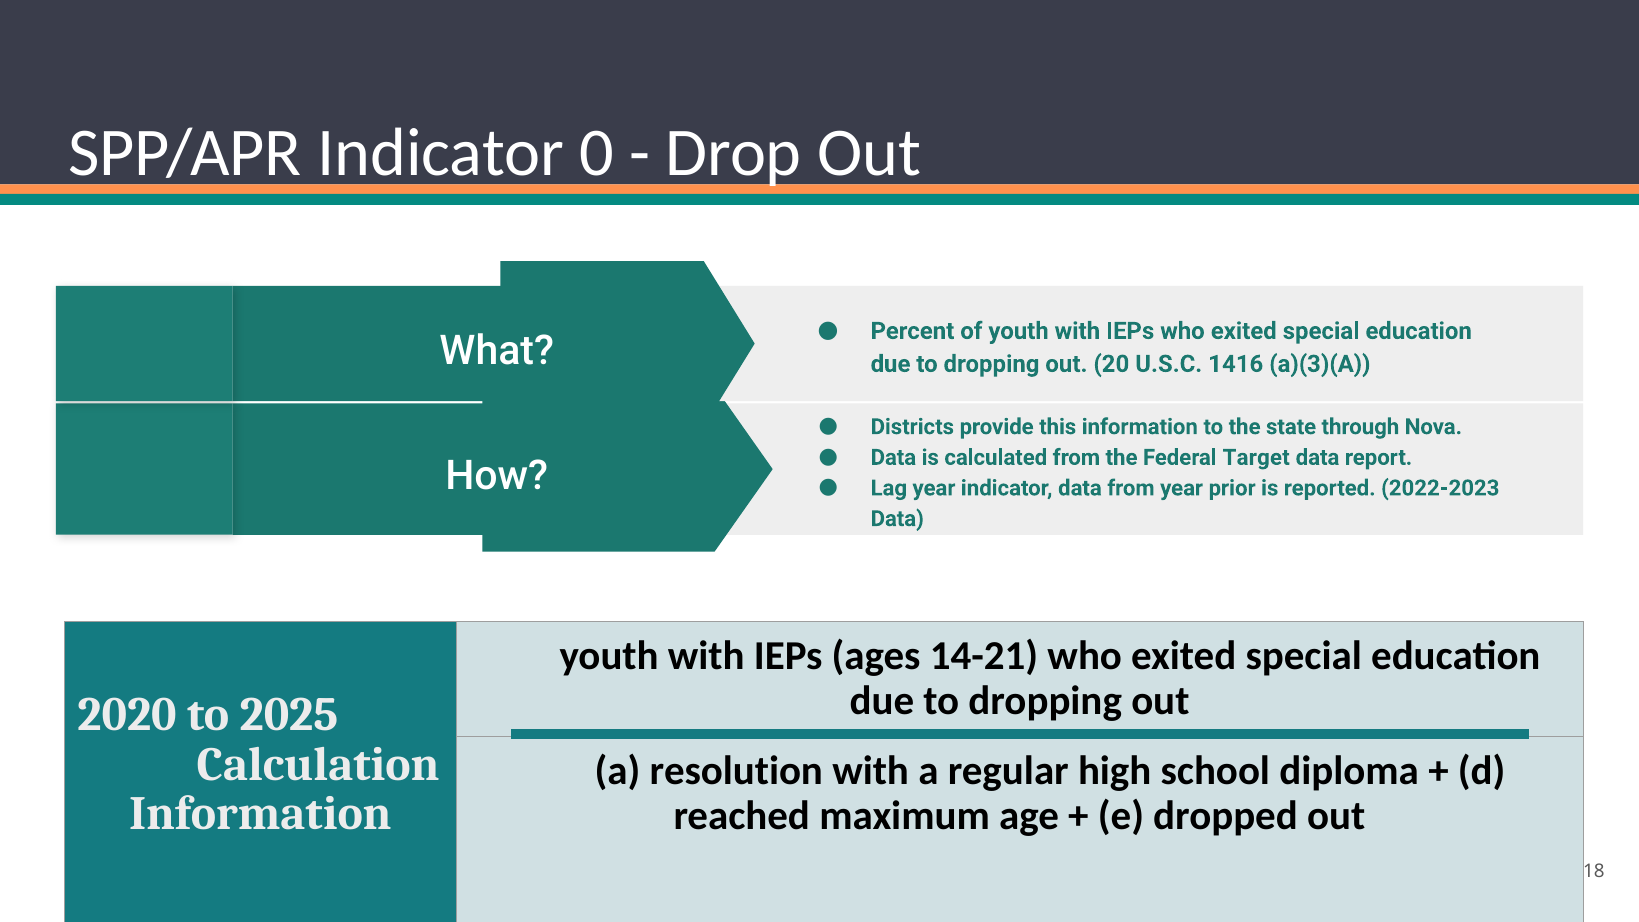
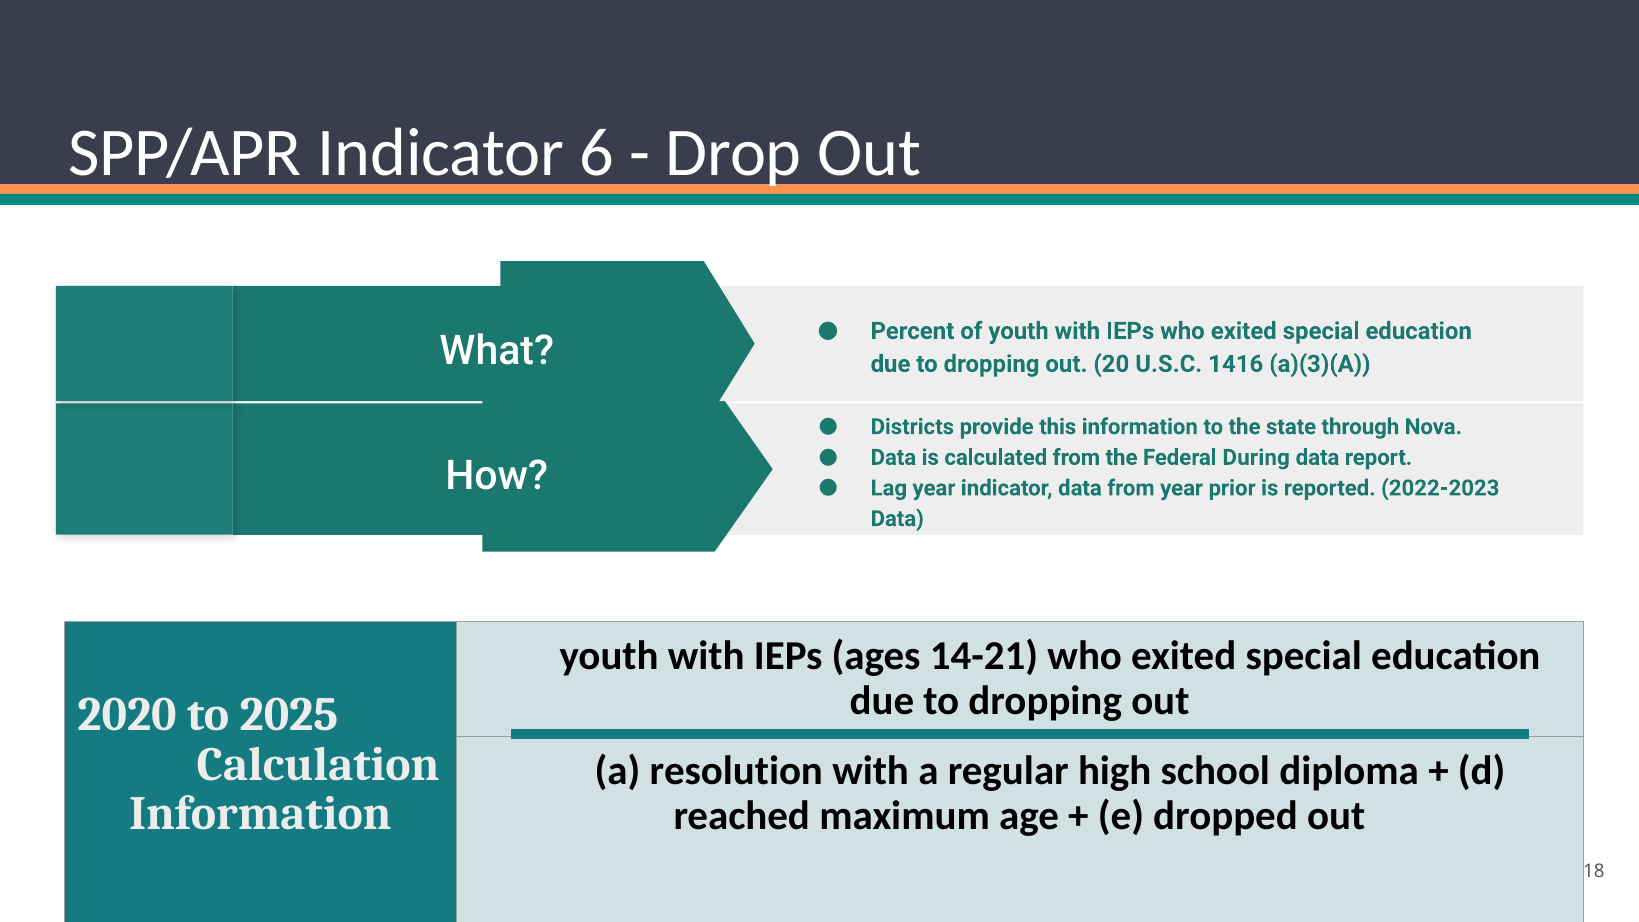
0: 0 -> 6 (597, 153)
Target: Target -> During (1256, 457)
